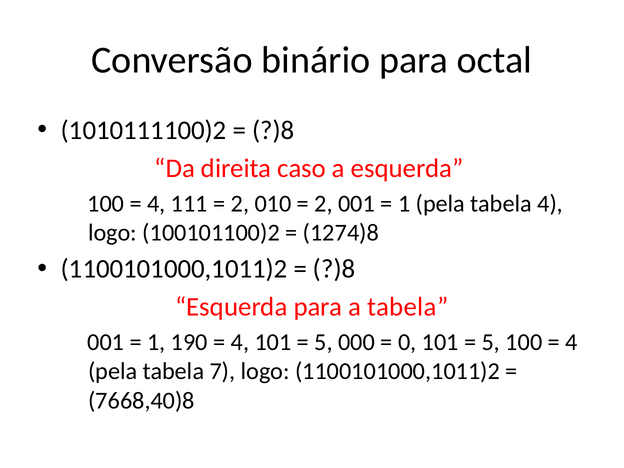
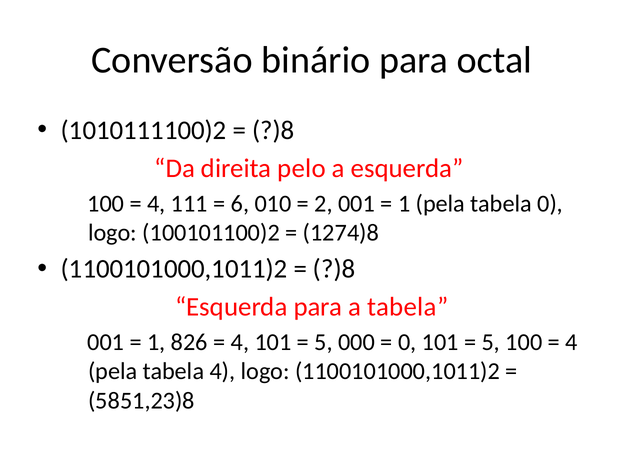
caso: caso -> pelo (301, 168)
2: 2 -> 6 (240, 204)
tabela 4: 4 -> 0 (550, 204)
190: 190 -> 826 (189, 342)
tabela 7: 7 -> 4 (222, 371)
7668,40)8: 7668,40)8 -> 5851,23)8 (141, 401)
